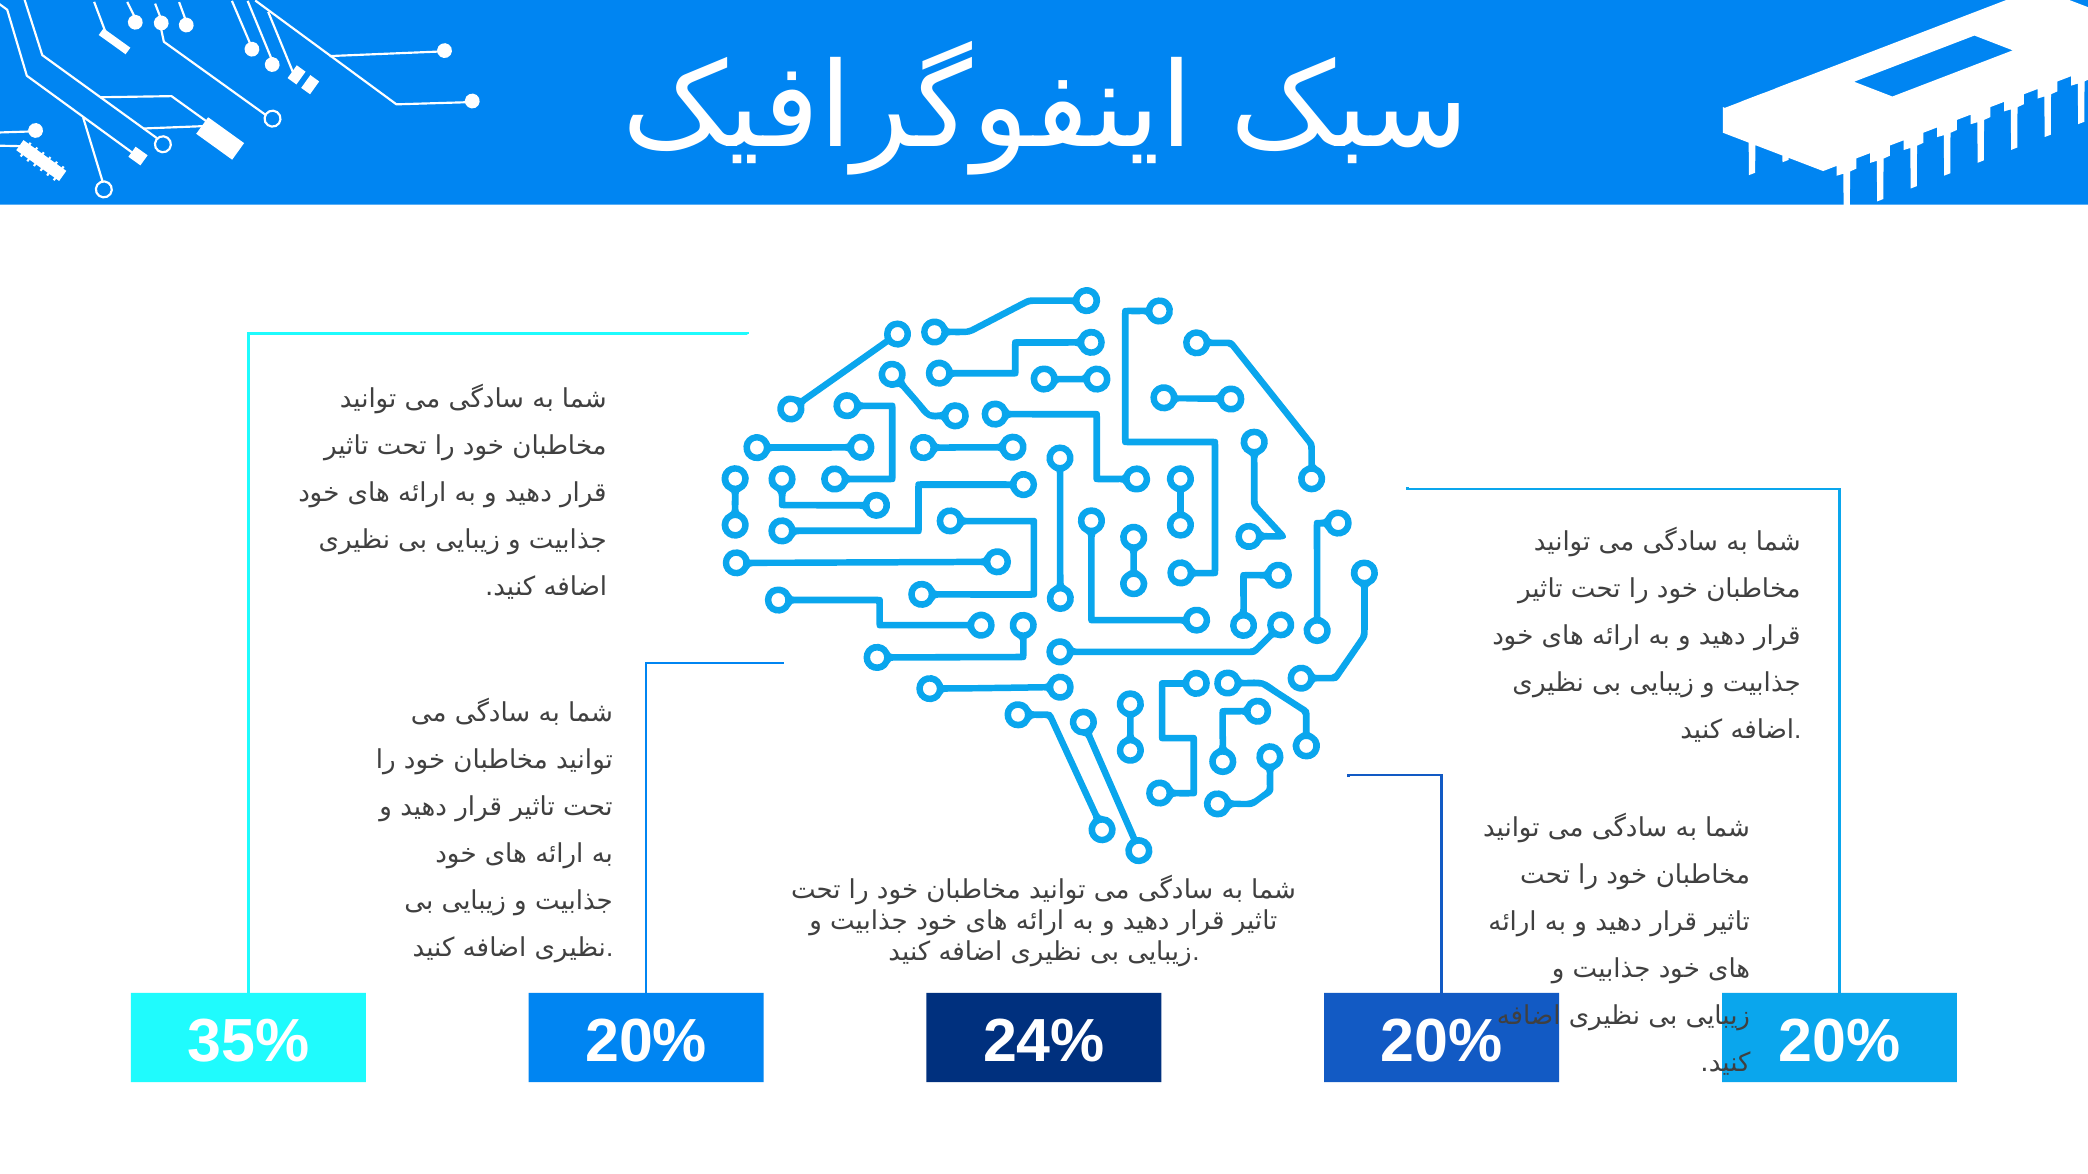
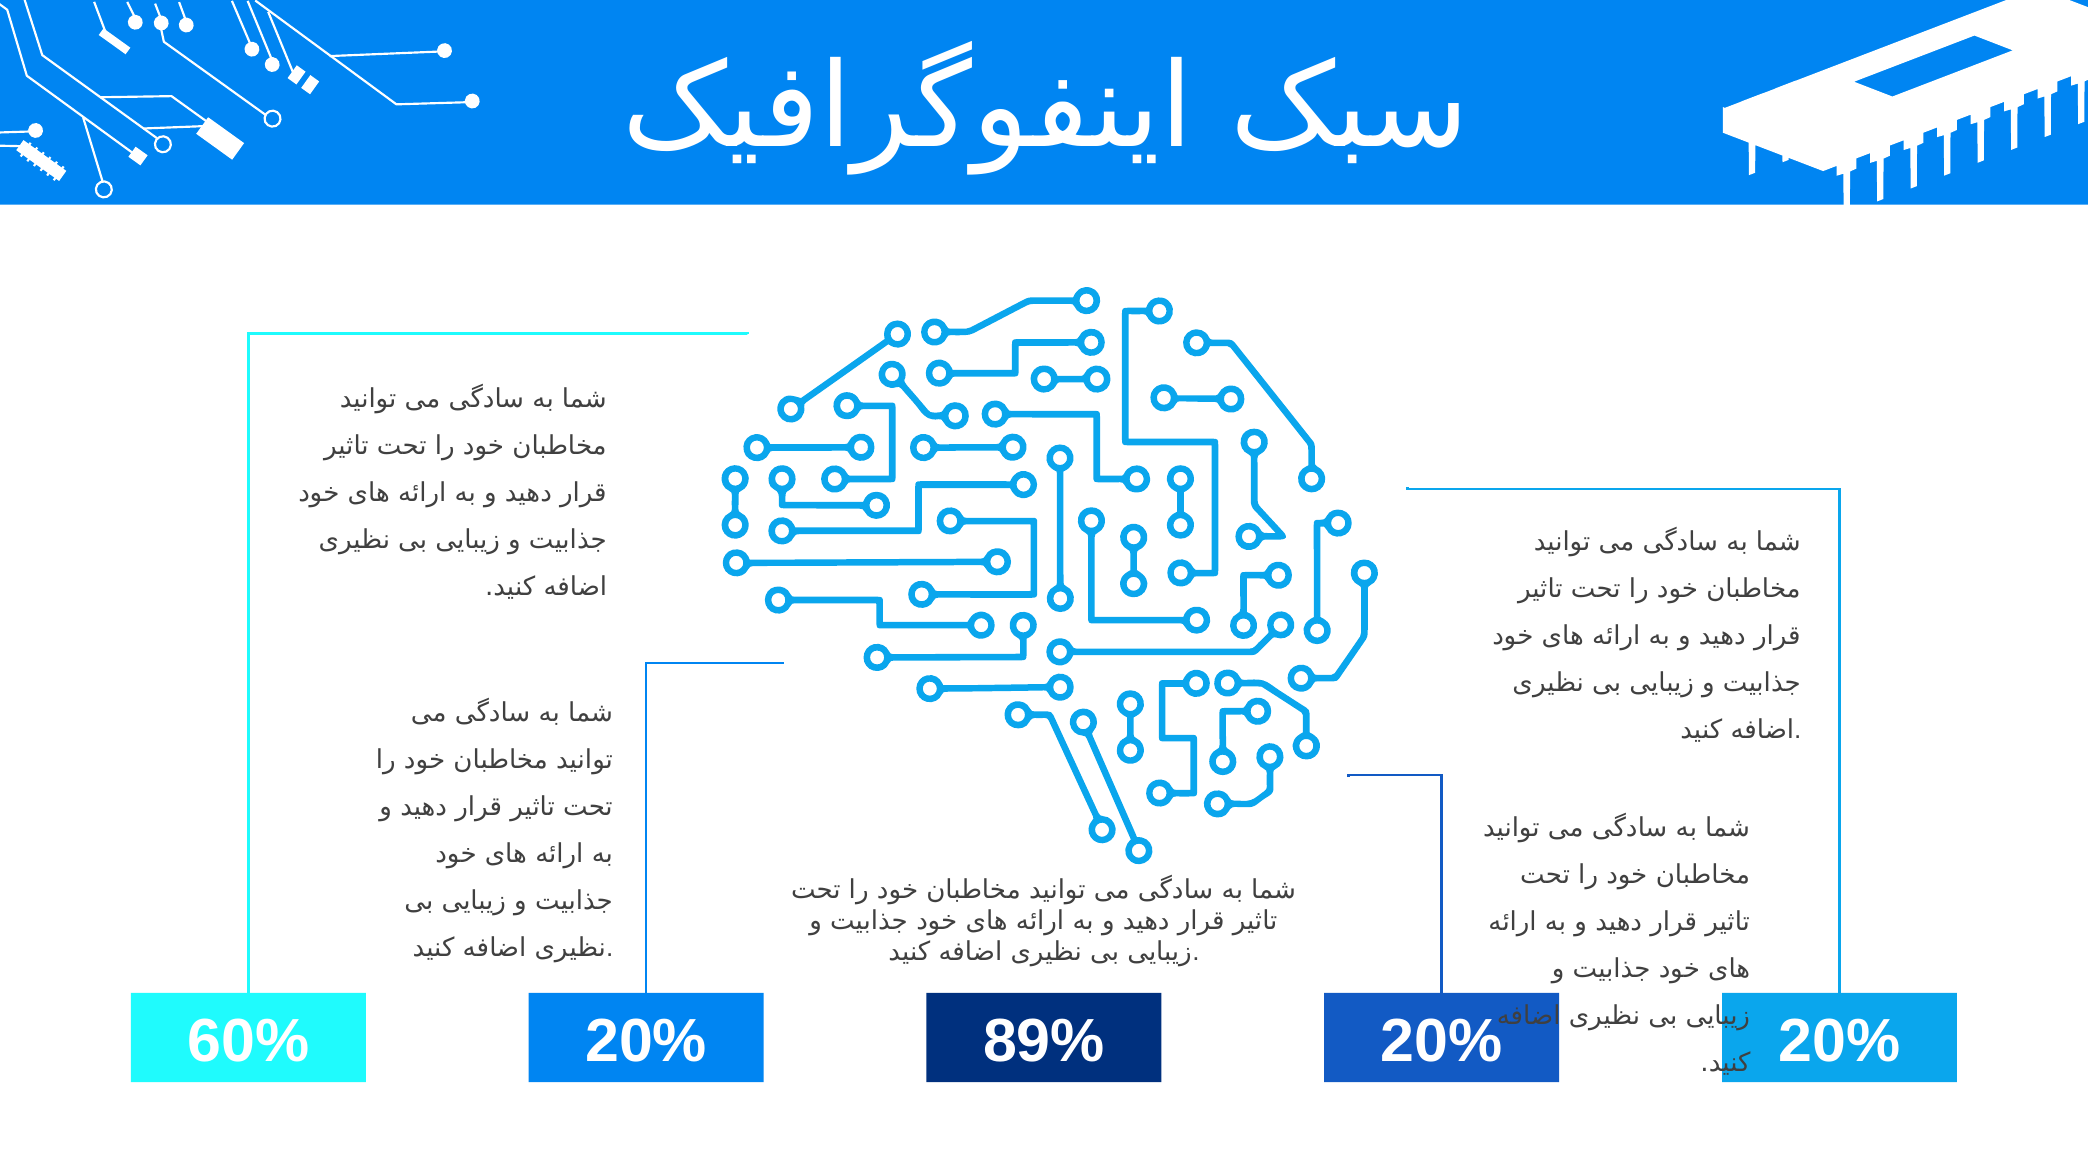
35%: 35% -> 60% (248, 1042)
24%: 24% -> 89% (1044, 1042)
